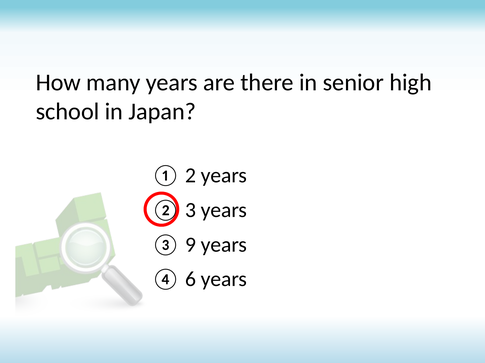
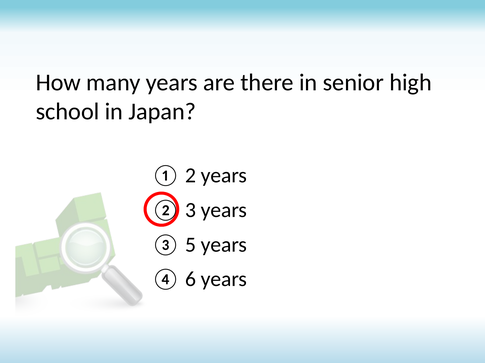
9: 9 -> 5 (191, 245)
